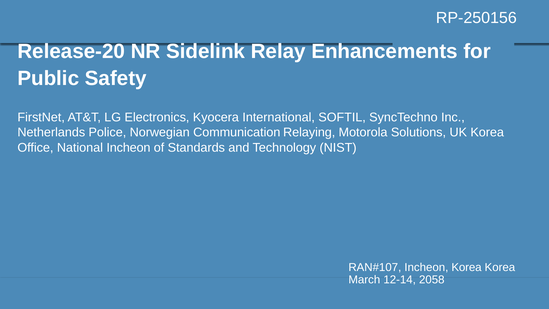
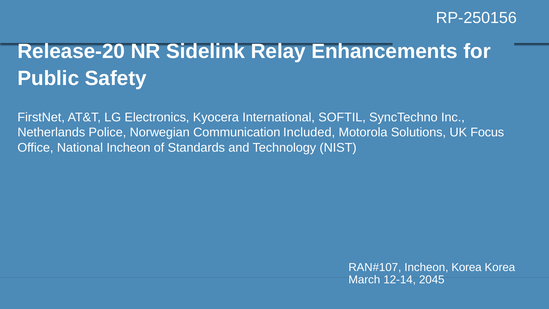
Relaying: Relaying -> Included (309, 132)
UK Korea: Korea -> Focus (487, 132)
2058: 2058 -> 2045 (432, 280)
